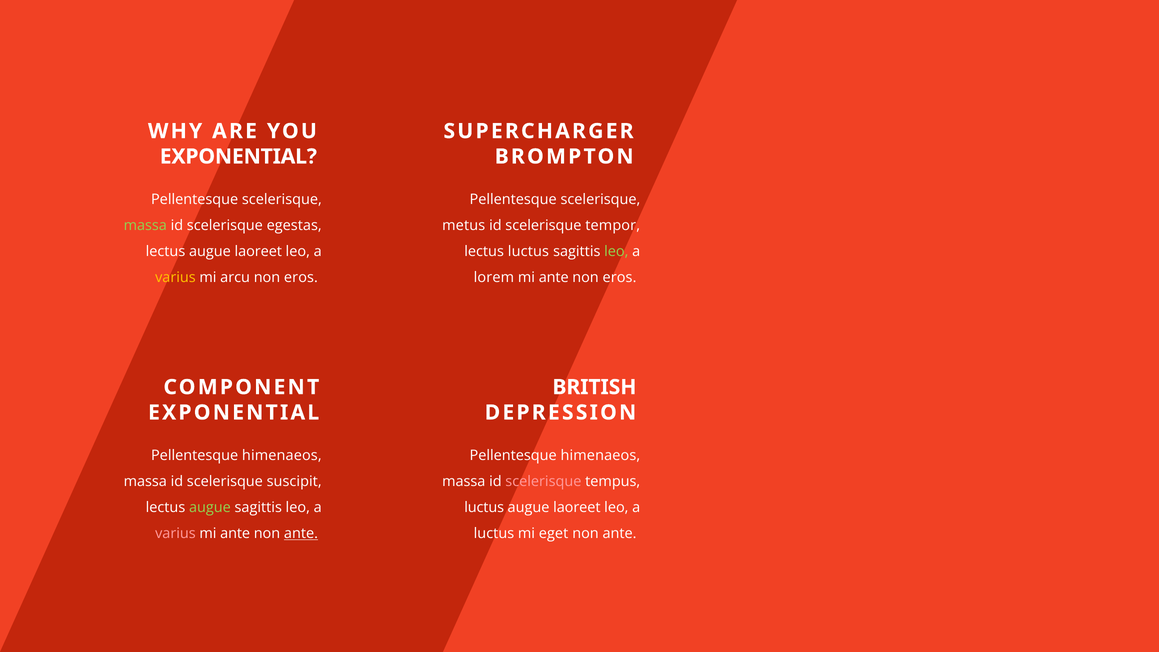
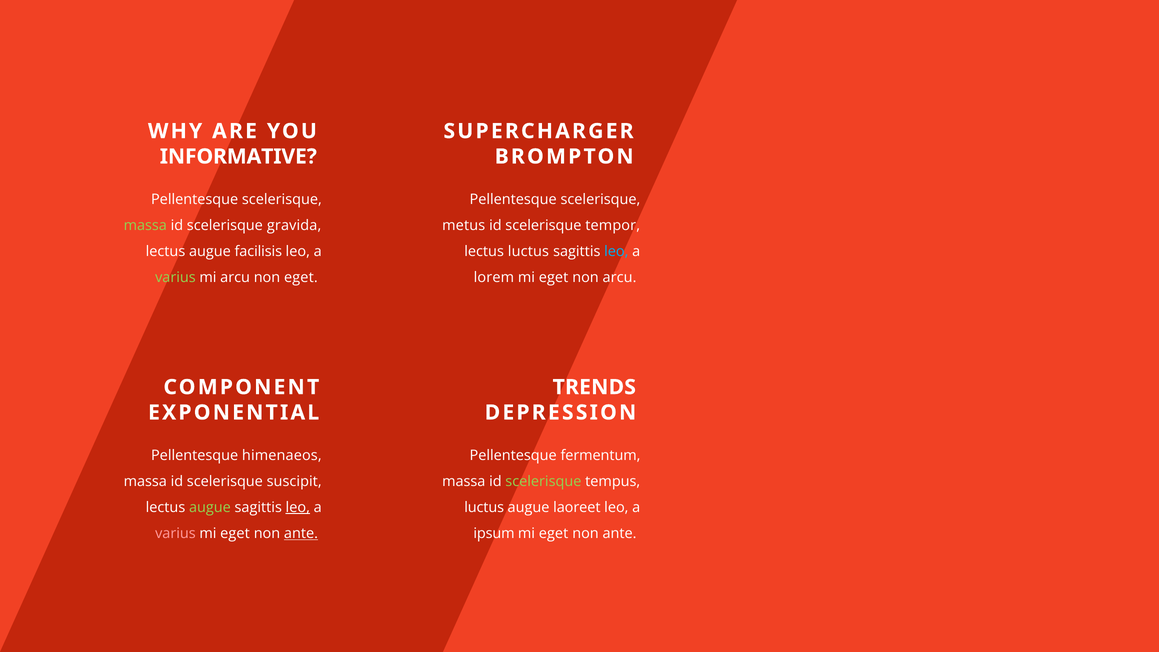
EXPONENTIAL: EXPONENTIAL -> INFORMATIVE (238, 157)
egestas: egestas -> gravida (294, 225)
lectus augue laoreet: laoreet -> facilisis (258, 251)
leo colour: light green -> light blue (616, 251)
varius colour: yellow -> light green (175, 277)
arcu non eros: eros -> eget (301, 277)
ante: ante -> eget (554, 277)
eros: eros -> arcu (619, 277)
BRITISH: BRITISH -> TRENDS (594, 387)
himenaeos: himenaeos -> fermentum (600, 455)
scelerisque colour: pink -> light green (543, 481)
leo underline: none -> present (298, 507)
ante: ante -> eget (235, 533)
luctus: luctus -> ipsum (494, 533)
